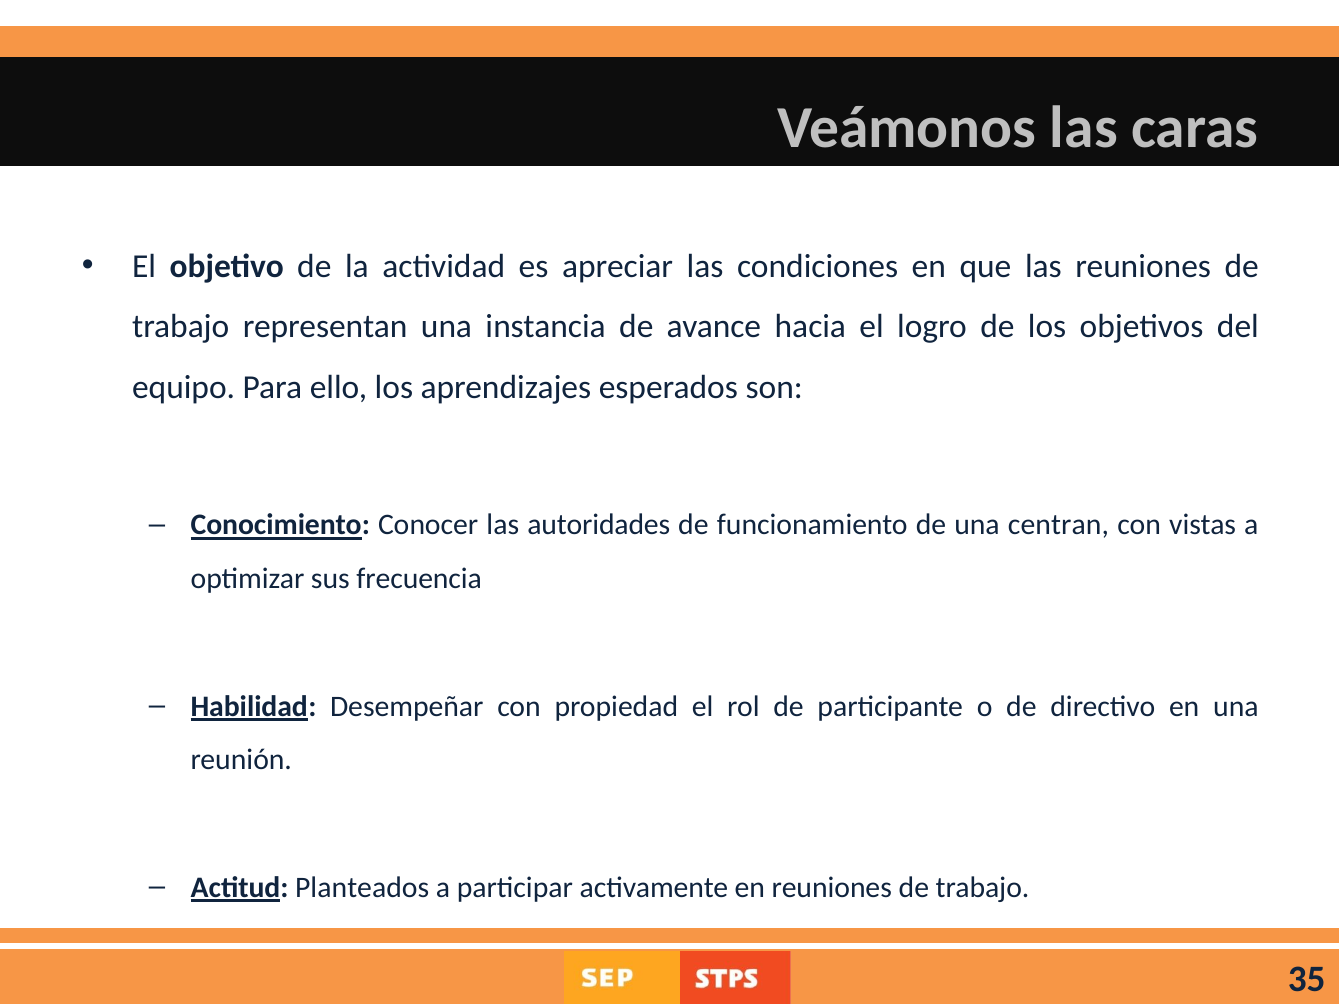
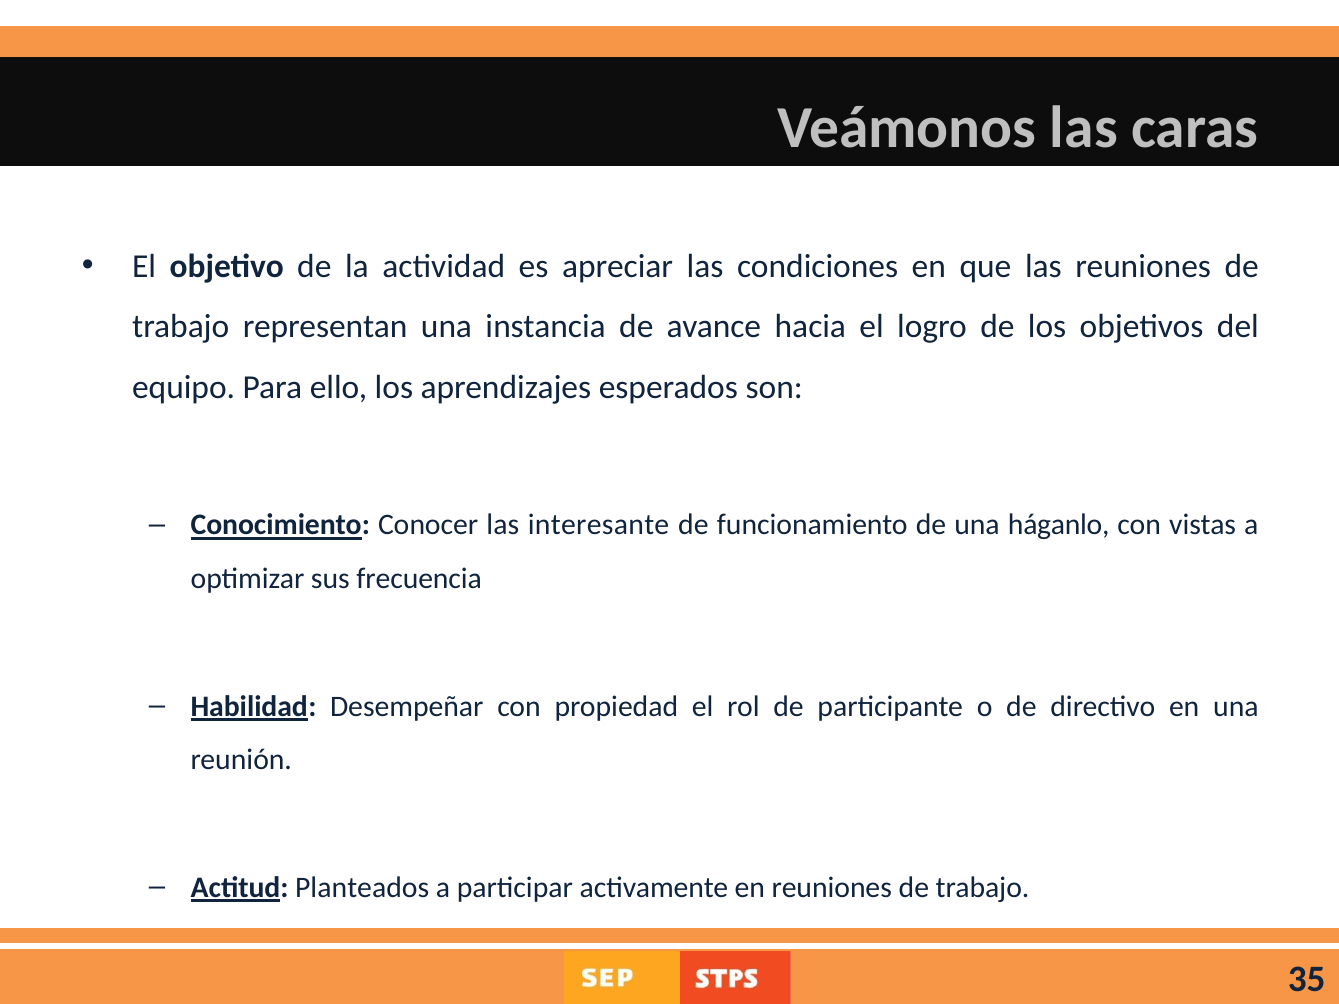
autoridades: autoridades -> interesante (599, 525)
centran: centran -> háganlo (1059, 525)
